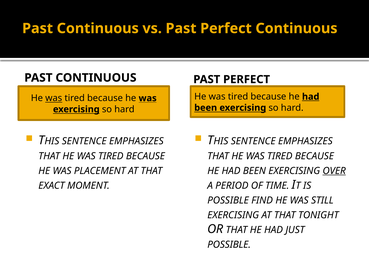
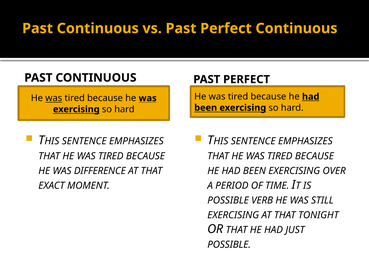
PLACEMENT: PLACEMENT -> DIFFERENCE (100, 171)
OVER underline: present -> none (334, 171)
FIND: FIND -> VERB (262, 200)
